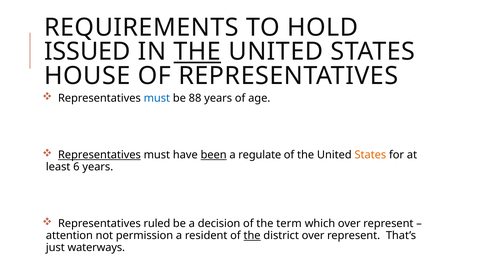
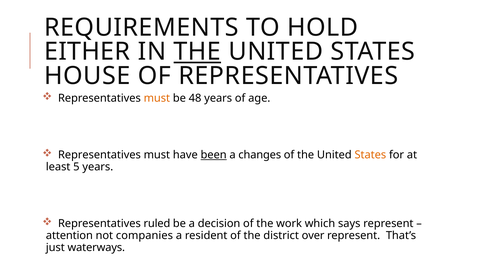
ISSUED: ISSUED -> EITHER (87, 52)
must colour: blue -> orange (157, 98)
88: 88 -> 48 (195, 98)
Representatives underline: present -> none (99, 155)
regulate: regulate -> changes (260, 155)
6: 6 -> 5 (76, 167)
term: term -> work (289, 224)
which over: over -> says (349, 224)
permission: permission -> companies (144, 236)
the underline: present -> none (252, 236)
